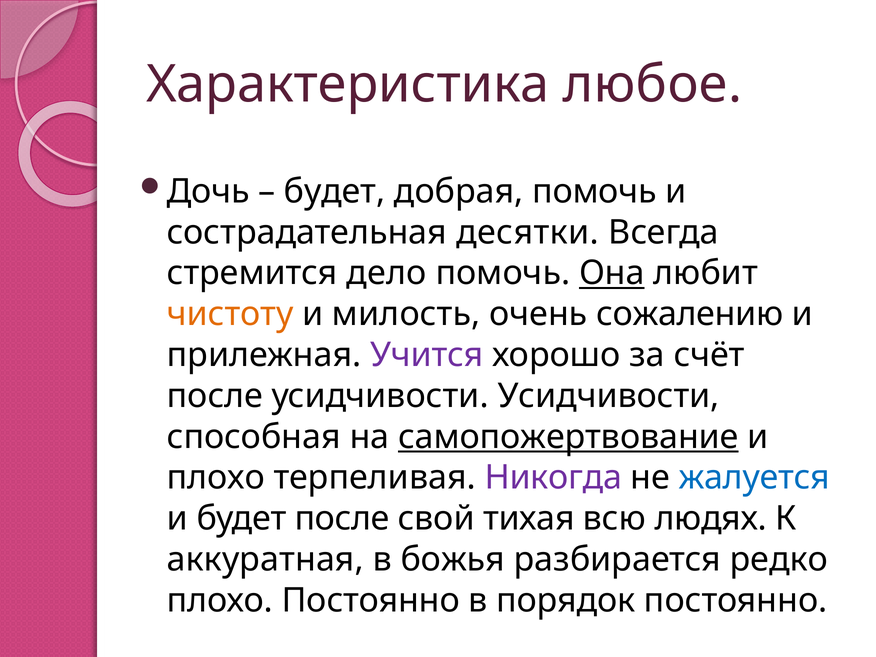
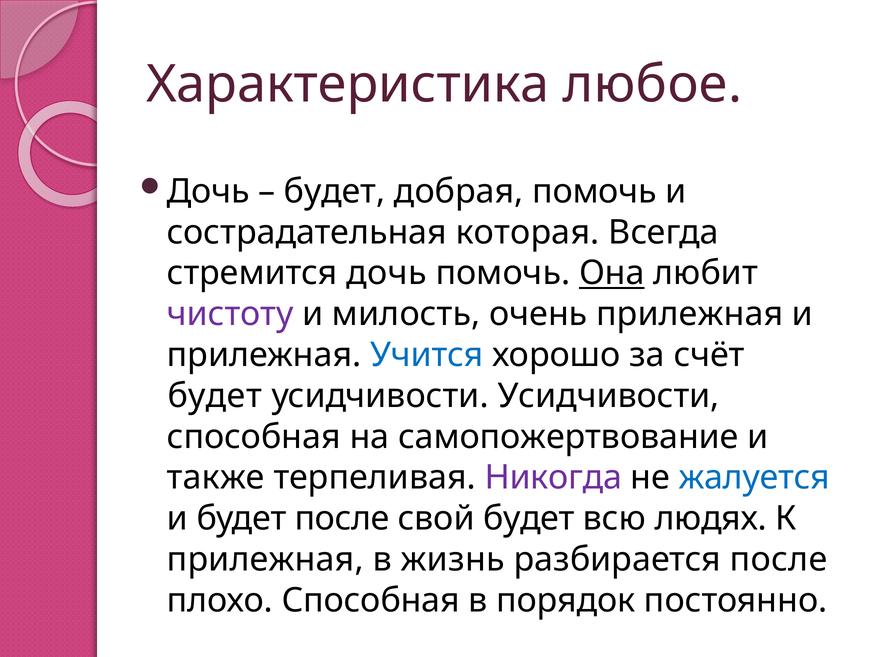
десятки: десятки -> которая (528, 232)
стремится дело: дело -> дочь (387, 273)
чистоту colour: orange -> purple (230, 314)
очень сожалению: сожалению -> прилежная (690, 314)
Учится colour: purple -> blue (427, 355)
после: после -> будет (215, 396)
самопожертвование underline: present -> none (568, 437)
плохо: плохо -> также (216, 478)
свой тихая: тихая -> будет (529, 519)
аккуратная: аккуратная -> прилежная (265, 560)
божья: божья -> жизнь (453, 560)
разбирается редко: редко -> после (779, 560)
плохо Постоянно: Постоянно -> Способная (371, 600)
